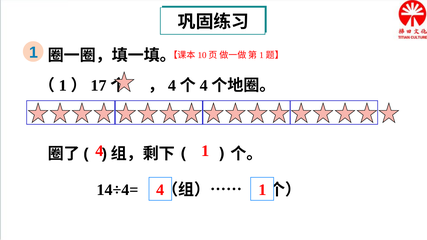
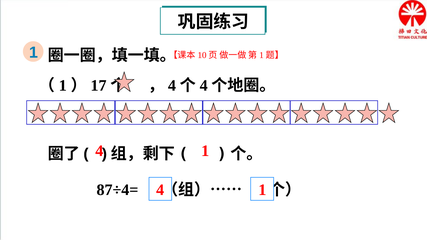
14÷4=: 14÷4= -> 87÷4= (117, 190)
